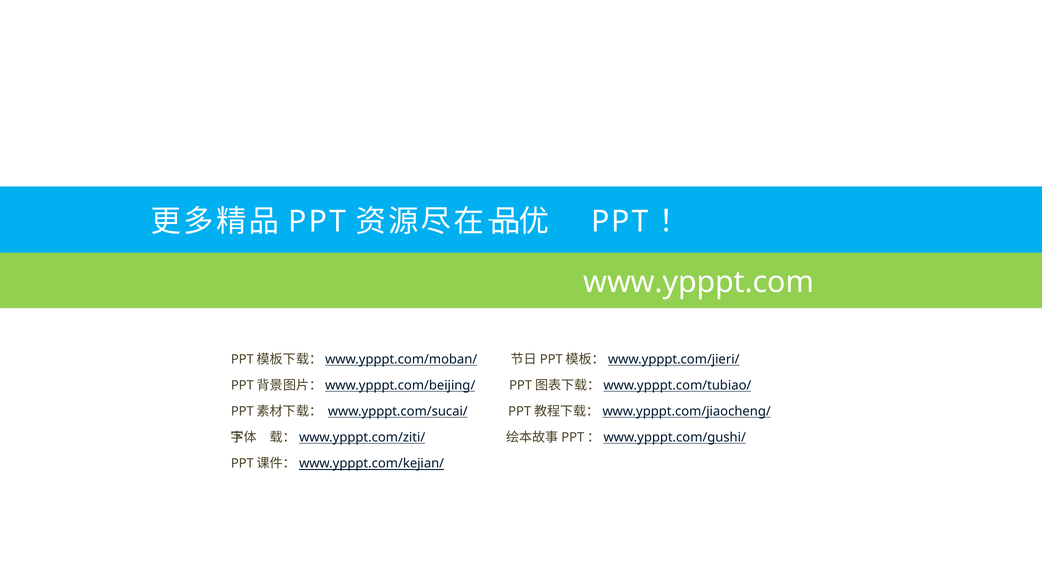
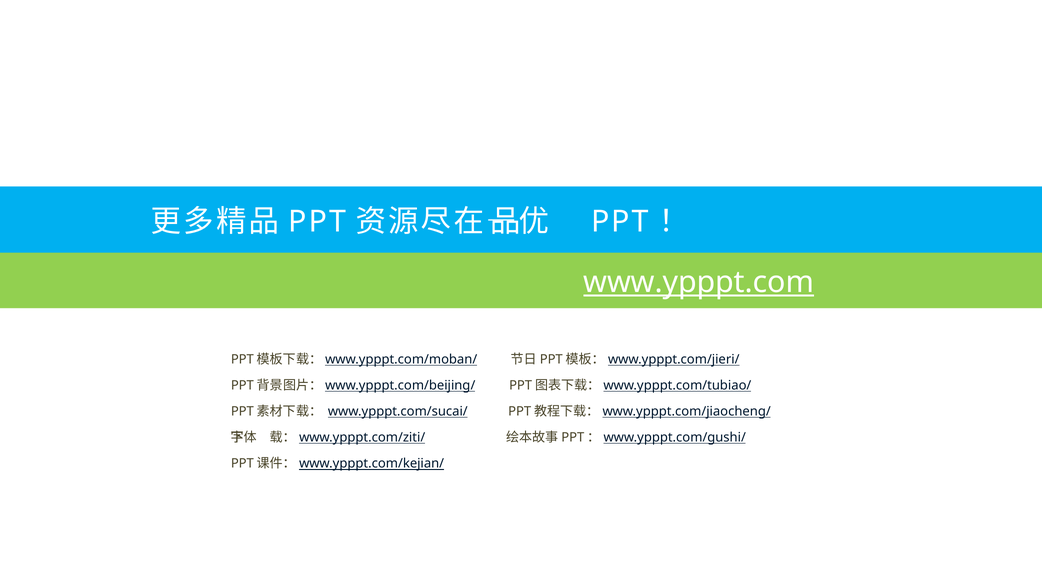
www.ypppt.com underline: none -> present (699, 282)
